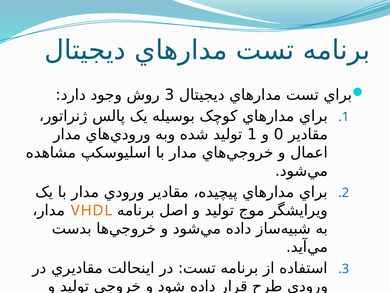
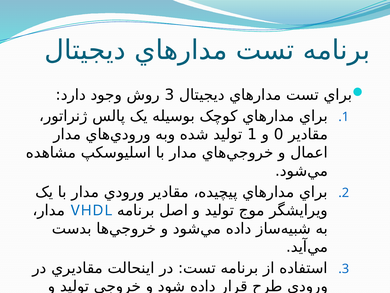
VHDL colour: orange -> blue (91, 210)
